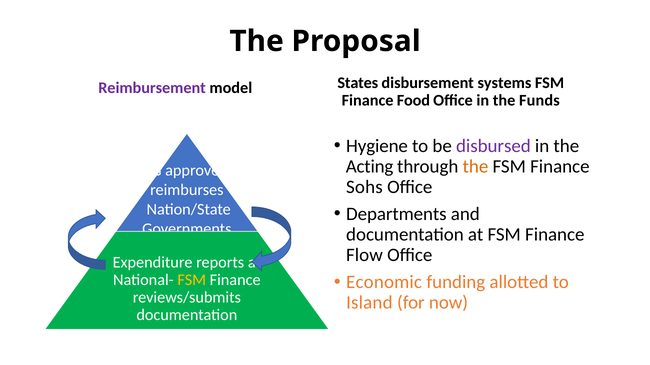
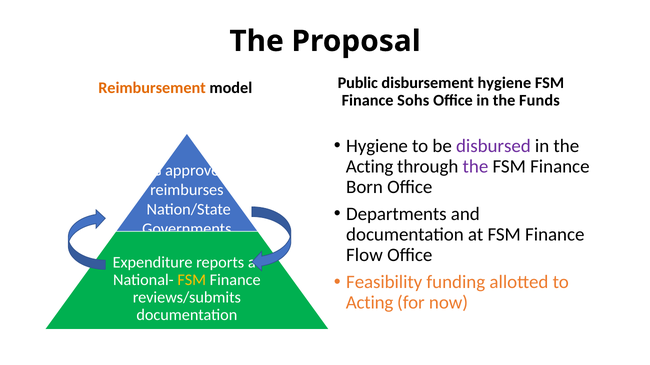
States: States -> Public (358, 83)
disbursement systems: systems -> hygiene (504, 83)
Reimbursement colour: purple -> orange (152, 88)
Food: Food -> Sohs (413, 101)
the colour: orange -> purple (475, 167)
Sohs: Sohs -> Born (364, 187)
Economic: Economic -> Feasibility (384, 283)
Island: Island -> Acting (370, 303)
